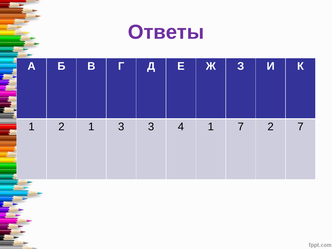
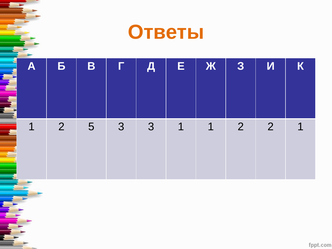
Ответы colour: purple -> orange (166, 32)
2 1: 1 -> 5 (91, 127)
3 4: 4 -> 1 (181, 127)
7: 7 -> 2 (241, 127)
2 7: 7 -> 1 (300, 127)
